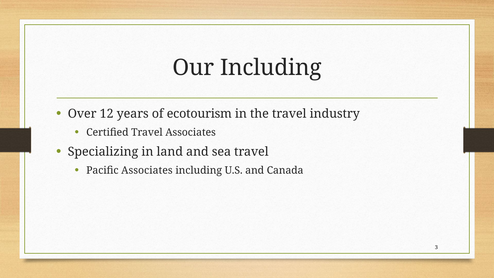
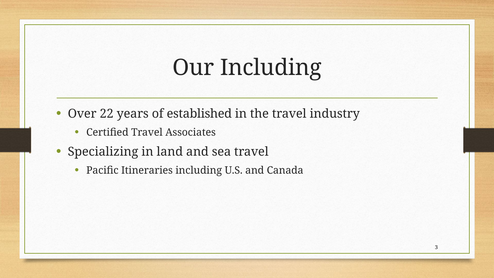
12: 12 -> 22 (107, 114)
ecotourism: ecotourism -> established (199, 114)
Pacific Associates: Associates -> Itineraries (147, 170)
